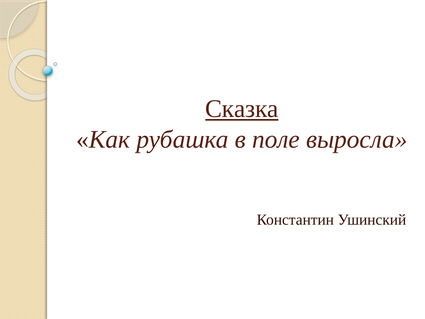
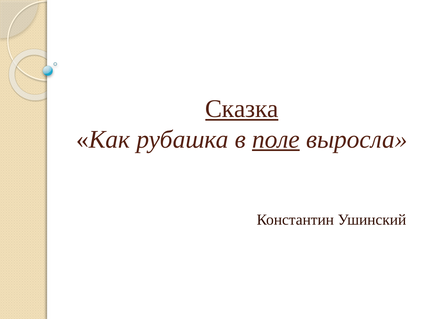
поле underline: none -> present (276, 139)
